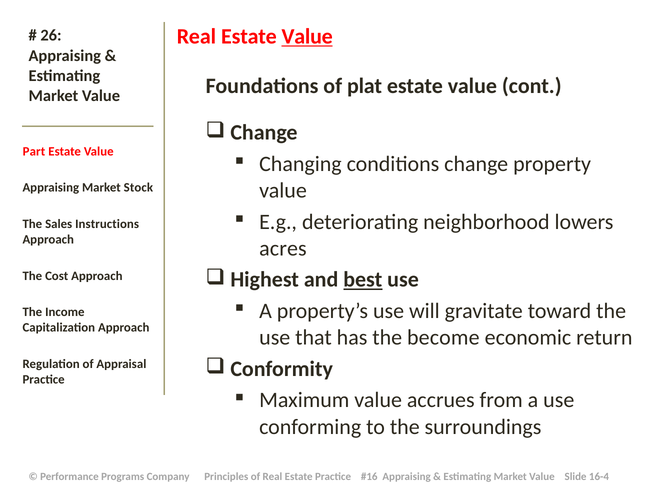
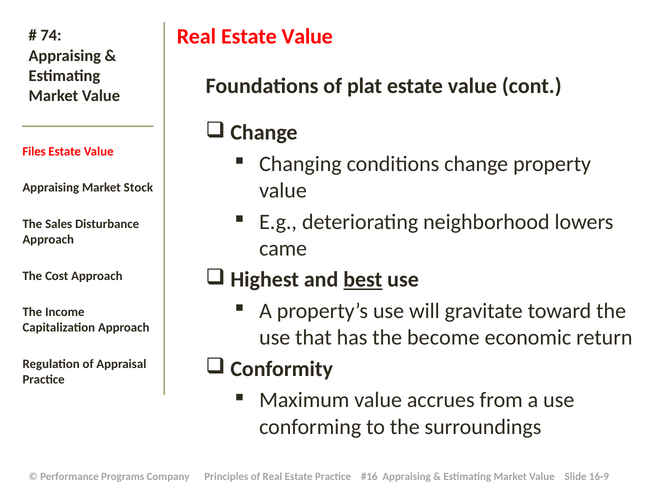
Value underline: present -> none (307, 37)
26: 26 -> 74 (51, 36)
Part: Part -> Files (34, 151)
Instructions: Instructions -> Disturbance (107, 224)
acres: acres -> came (283, 249)
16-4: 16-4 -> 16-9 (599, 477)
